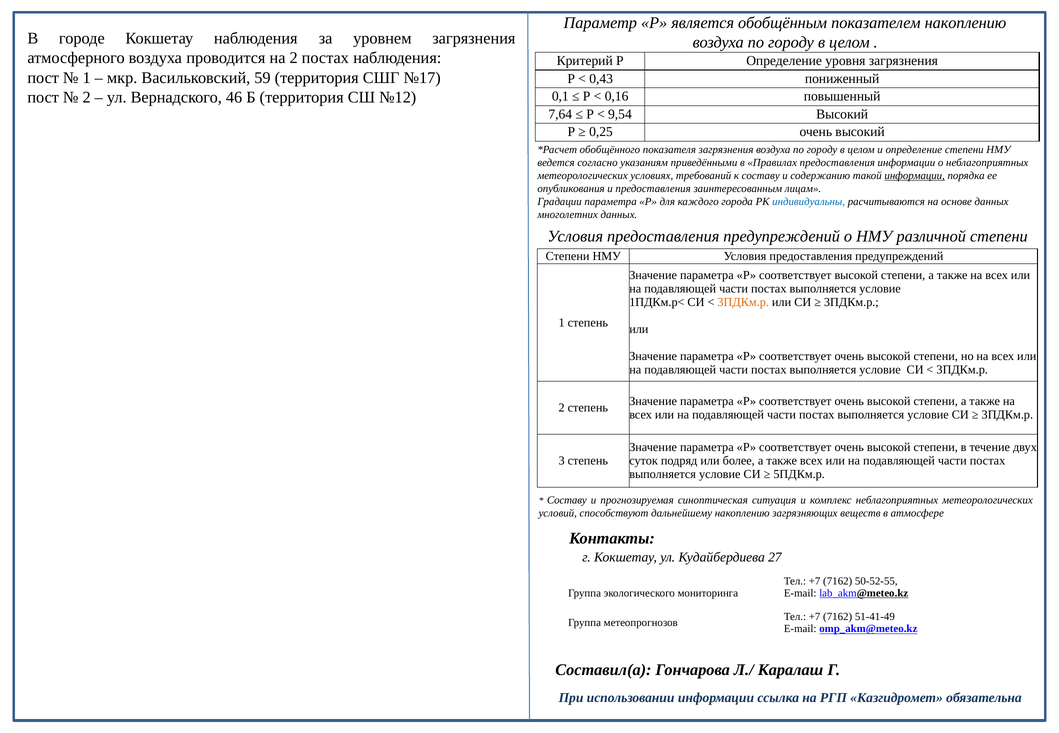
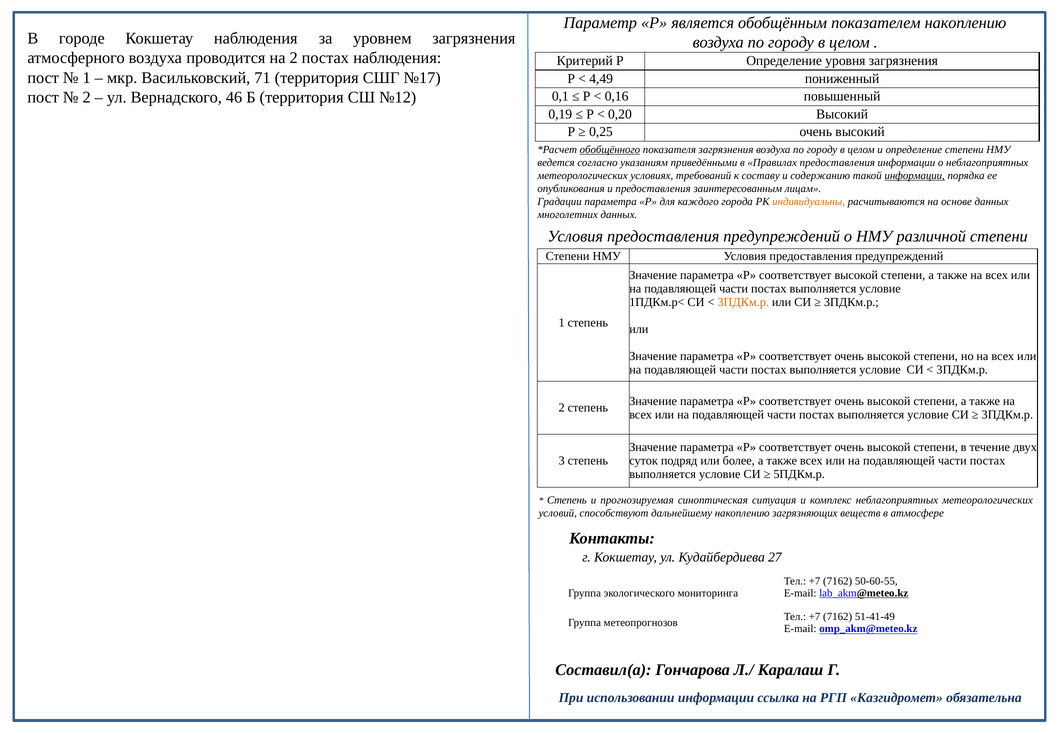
59: 59 -> 71 (262, 78)
0,43: 0,43 -> 4,49 (601, 79)
7,64: 7,64 -> 0,19 (560, 114)
9,54: 9,54 -> 0,20 (620, 114)
обобщённого underline: none -> present (610, 150)
индивидуальны colour: blue -> orange (809, 202)
Составу: Составу -> Степень (567, 500)
50-52-55: 50-52-55 -> 50-60-55 (876, 581)
